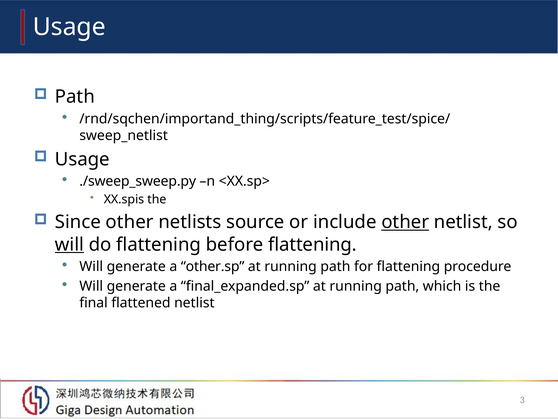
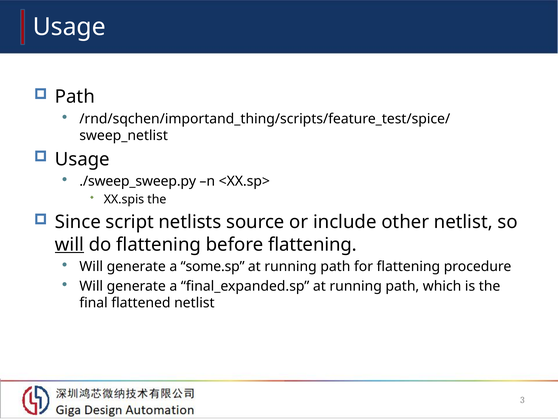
Since other: other -> script (130, 222)
other underline: present -> none (405, 222)
other.sp: other.sp -> some.sp (213, 266)
